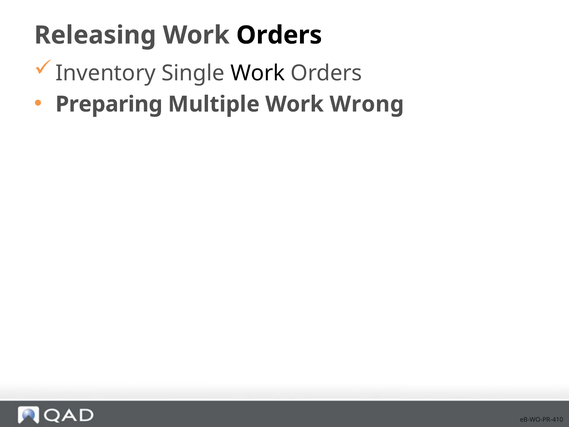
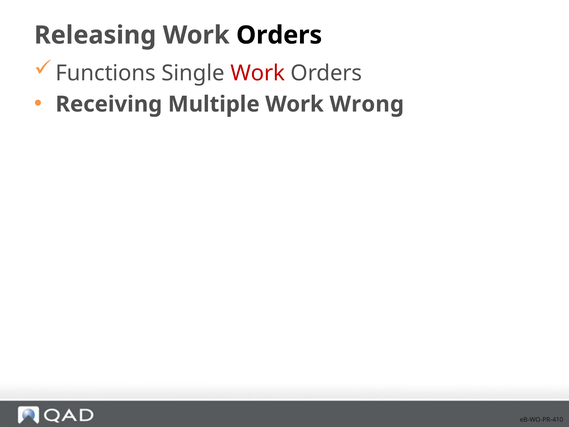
Inventory: Inventory -> Functions (106, 73)
Work colour: black -> red (258, 73)
Preparing: Preparing -> Receiving (109, 104)
